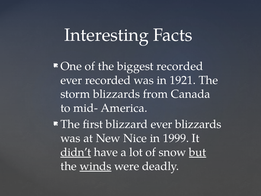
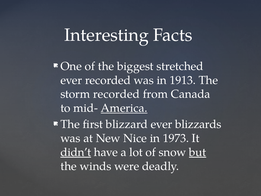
biggest recorded: recorded -> stretched (180, 66)
1921: 1921 -> 1913 (183, 80)
storm blizzards: blizzards -> recorded (116, 94)
America underline: none -> present (124, 108)
1999: 1999 -> 1973 (176, 138)
winds underline: present -> none (95, 166)
